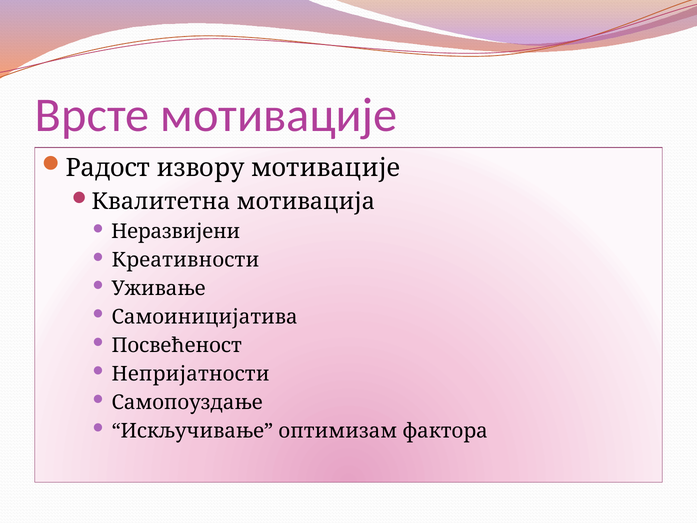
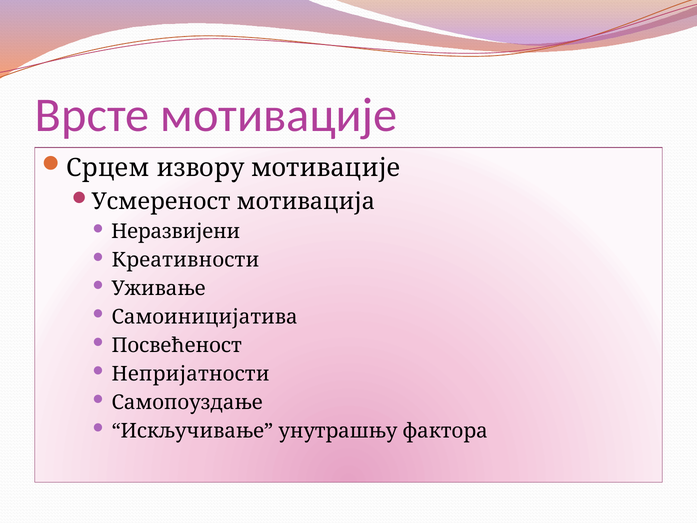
Радост: Радост -> Срцем (108, 168)
Квалитетна: Квалитетна -> Усмереност (161, 201)
оптимизам: оптимизам -> унутрашњу (338, 431)
